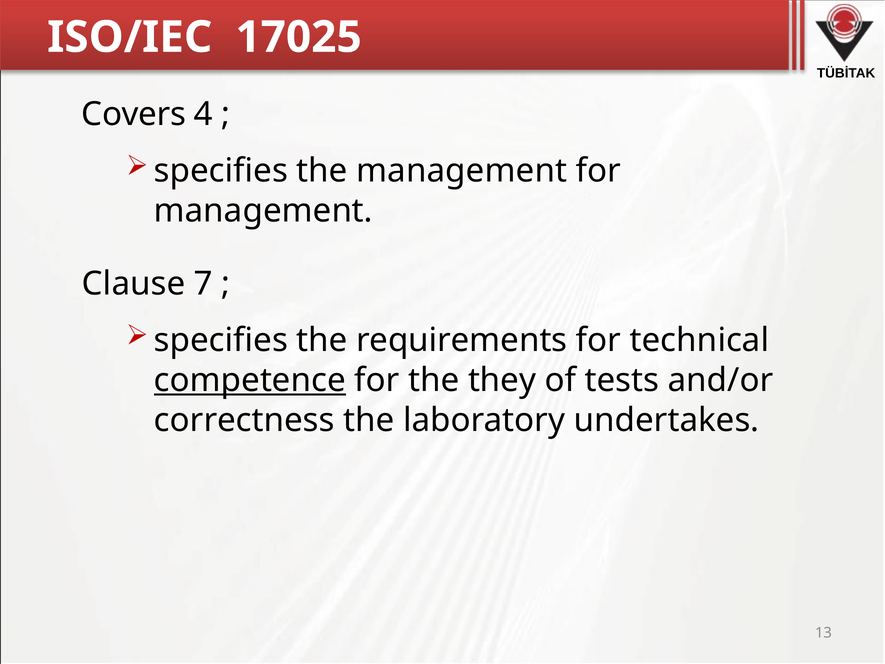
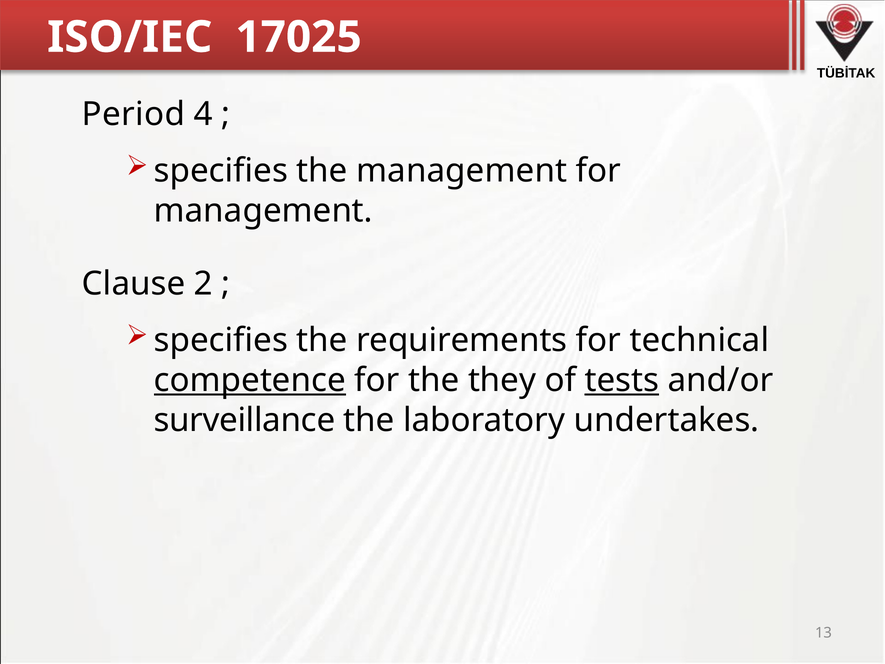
Covers: Covers -> Period (133, 114)
7: 7 -> 2 (203, 284)
tests underline: none -> present (622, 380)
correctness: correctness -> surveillance (244, 420)
